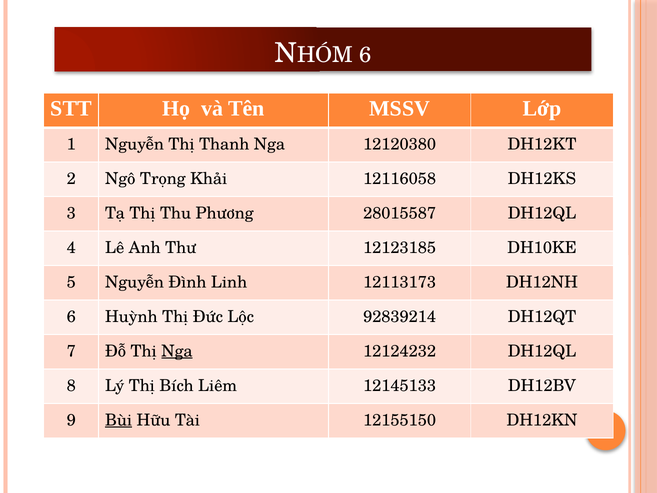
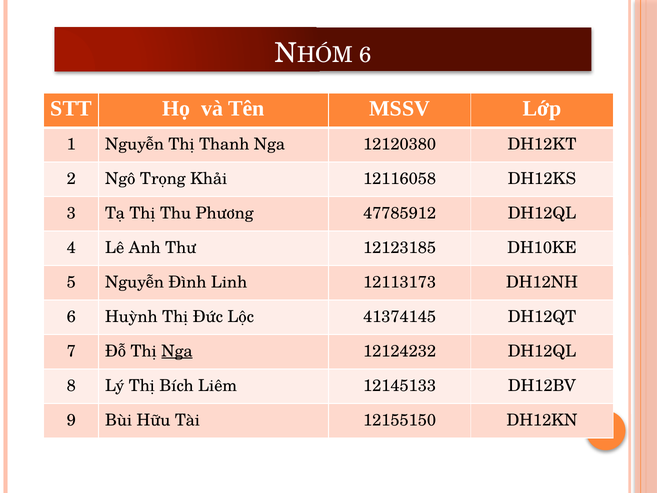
28015587: 28015587 -> 47785912 (400, 213)
92839214: 92839214 -> 41374145 (400, 316)
Bùi underline: present -> none (119, 420)
